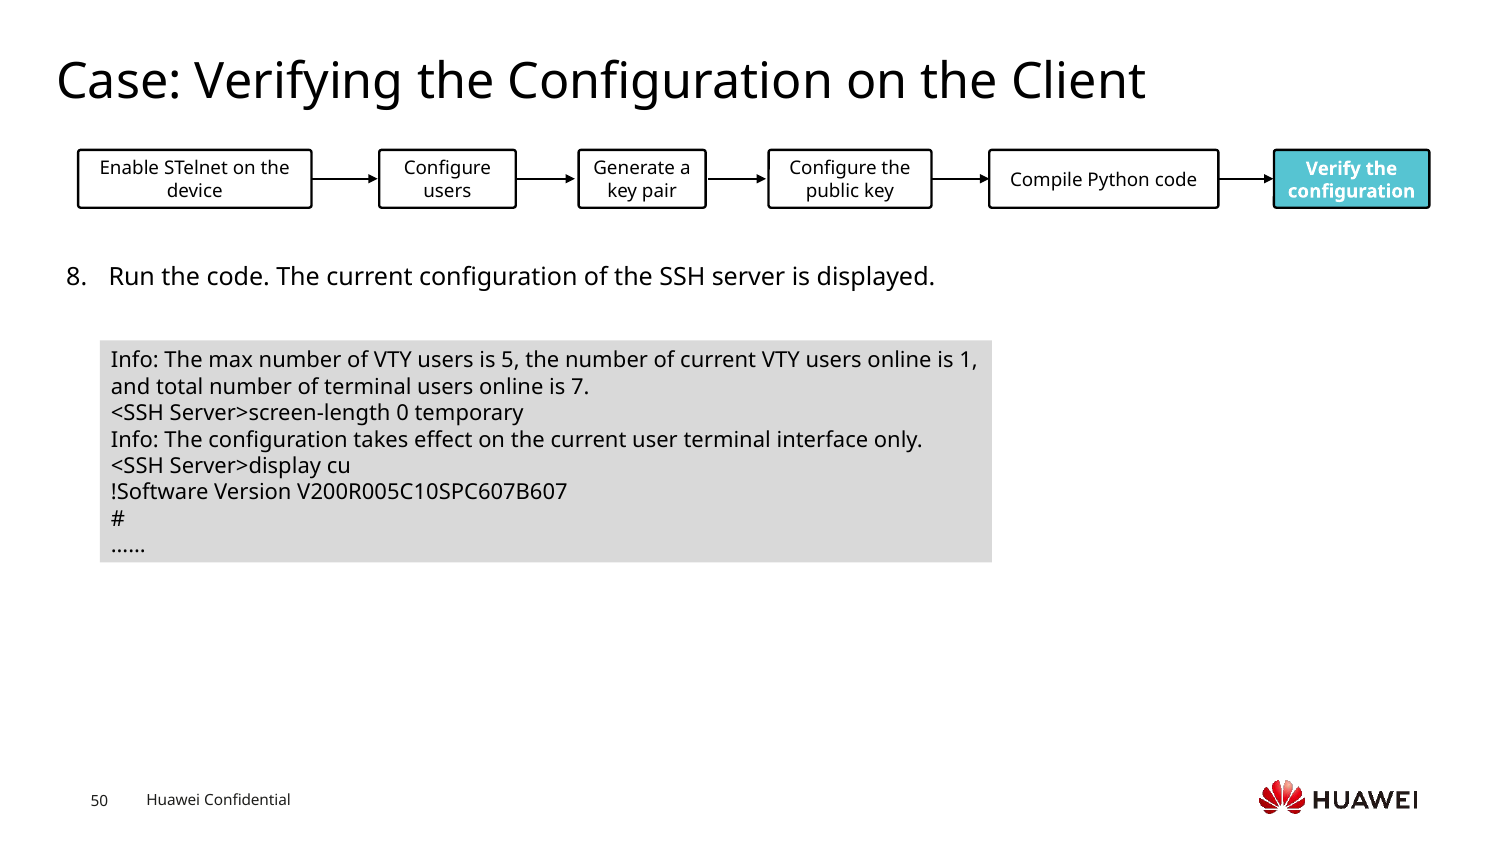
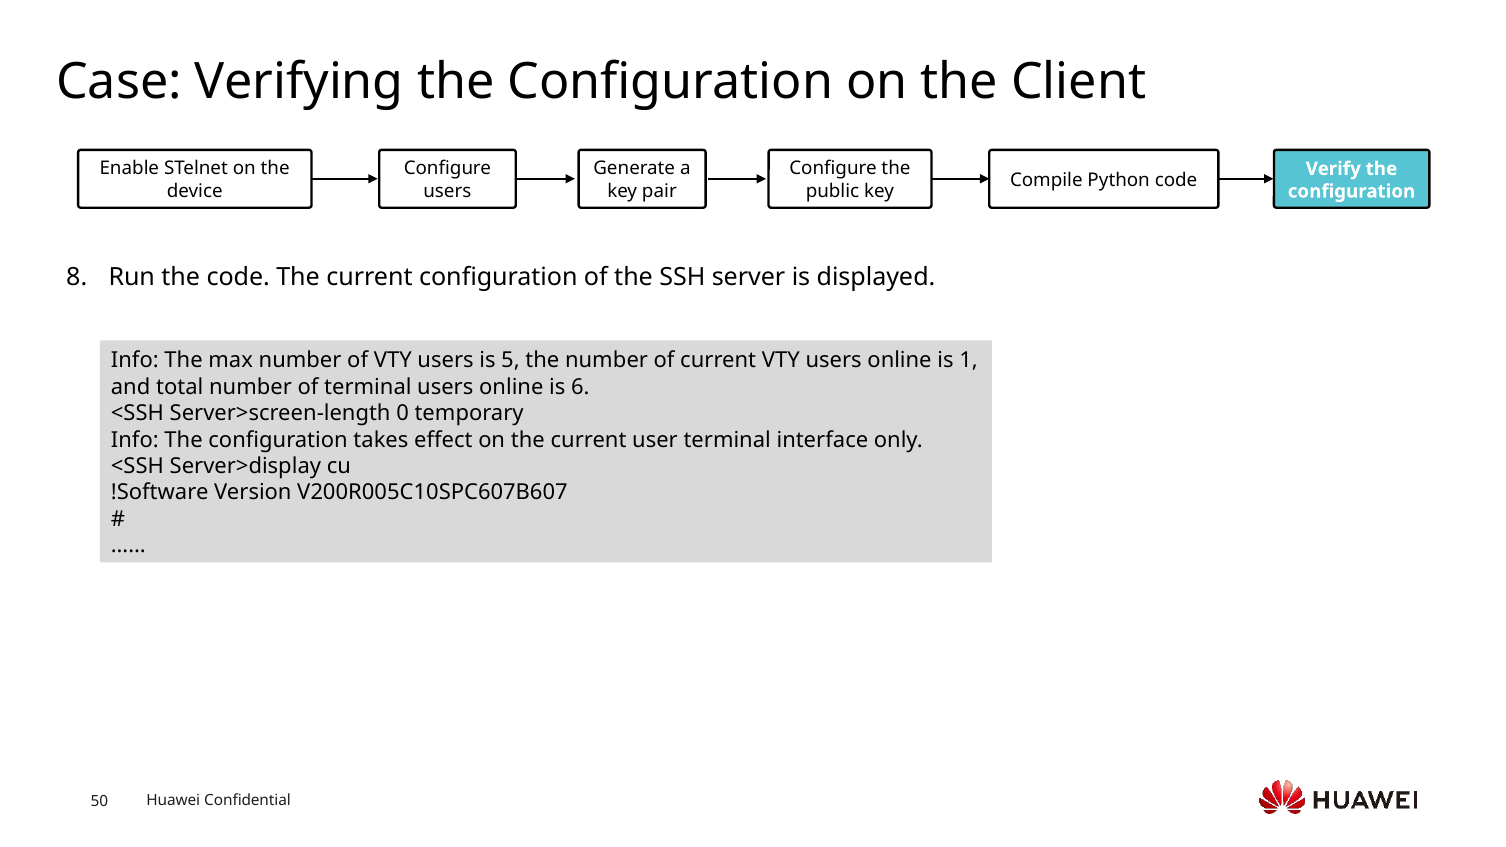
7: 7 -> 6 (580, 387)
